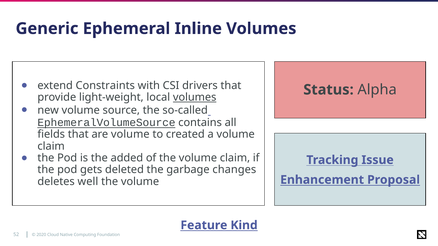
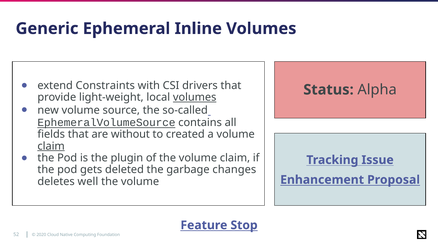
are volume: volume -> without (130, 134)
claim underline: none -> present (51, 146)
added: added -> plugin (127, 158)
Kind: Kind -> Stop (244, 226)
